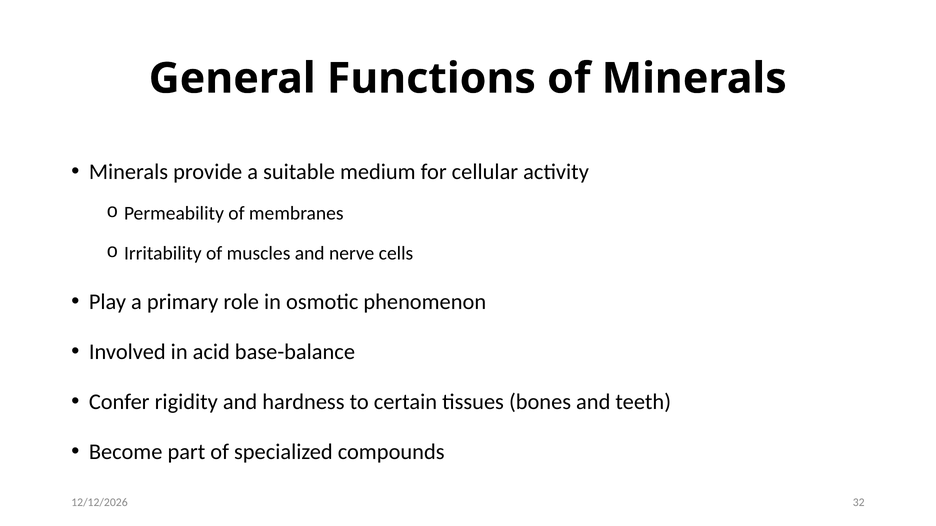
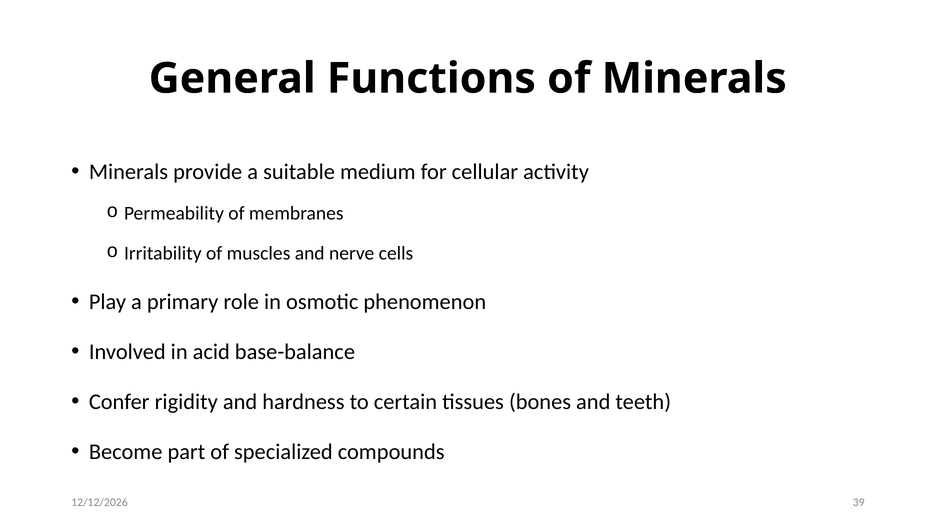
32: 32 -> 39 (859, 503)
